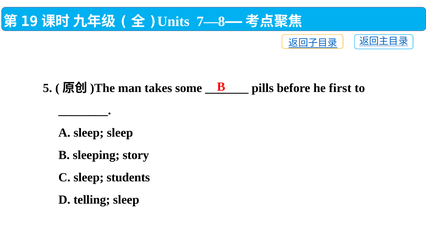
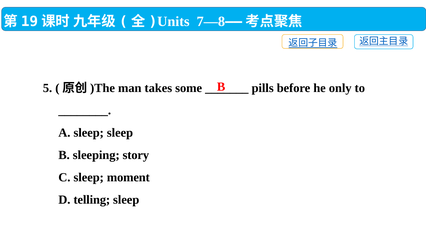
first: first -> only (340, 88)
students: students -> moment (128, 178)
